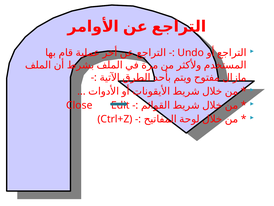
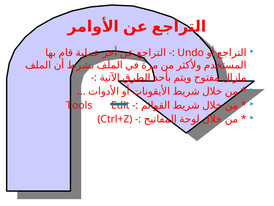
Close: Close -> Tools (79, 105)
